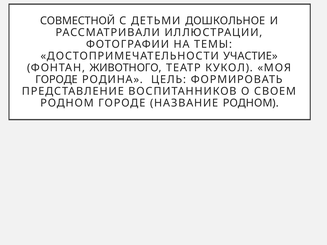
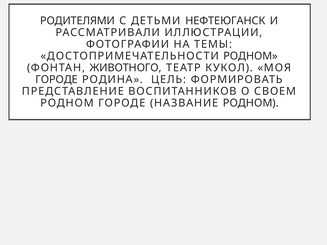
СОВМЕСТНОЙ: СОВМЕСТНОЙ -> РОДИТЕЛЯМИ (78, 21)
ДОШКОЛЬНОЕ: ДОШКОЛЬНОЕ -> НЕФТЕЮГАНСК (225, 21)
ДОСТОПРИМЕЧАТЕЛЬНОСТИ УЧАСТИЕ: УЧАСТИЕ -> РОДНОМ (251, 56)
